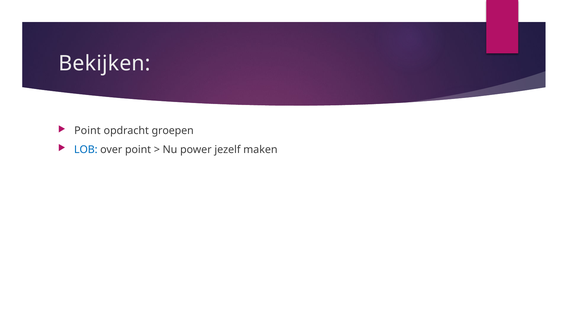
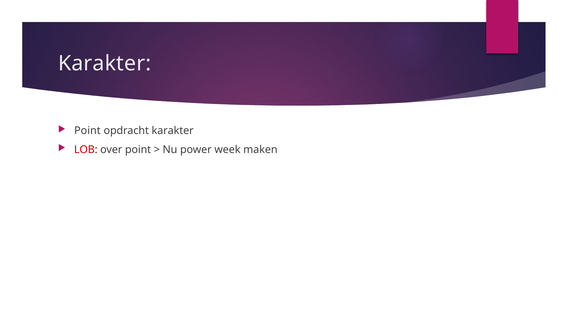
Bekijken: Bekijken -> Karakter (105, 63)
opdracht groepen: groepen -> karakter (173, 131)
LOB colour: blue -> red (86, 149)
jezelf: jezelf -> week (227, 149)
